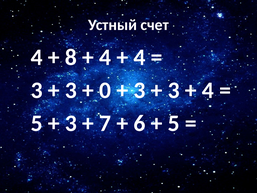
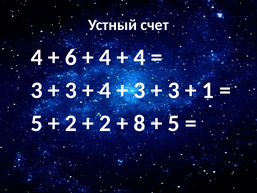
8: 8 -> 6 (71, 57)
0: 0 -> 4 (105, 90)
4: 4 -> 1 (208, 90)
3: 3 -> 2 (71, 123)
7: 7 -> 2 (105, 123)
6: 6 -> 8 (139, 123)
